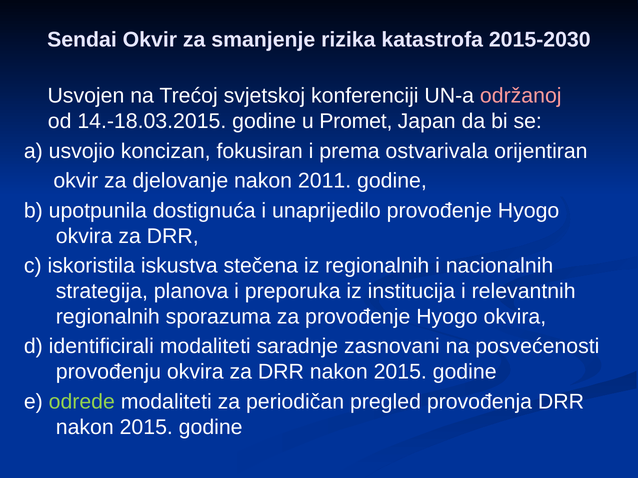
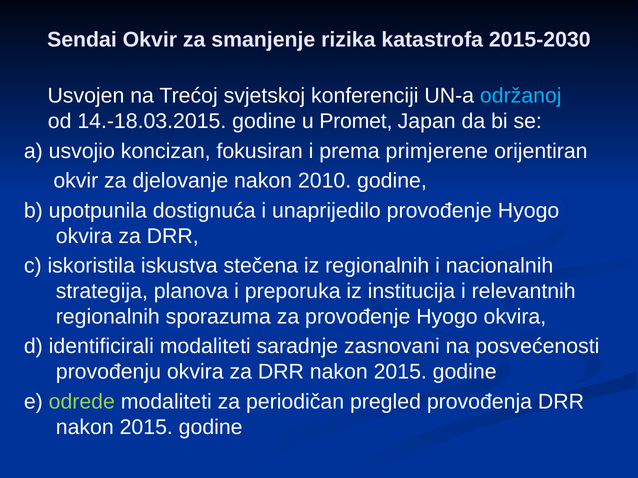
održanoj colour: pink -> light blue (521, 96)
ostvarivala: ostvarivala -> primjerene (437, 151)
2011: 2011 -> 2010 (325, 181)
